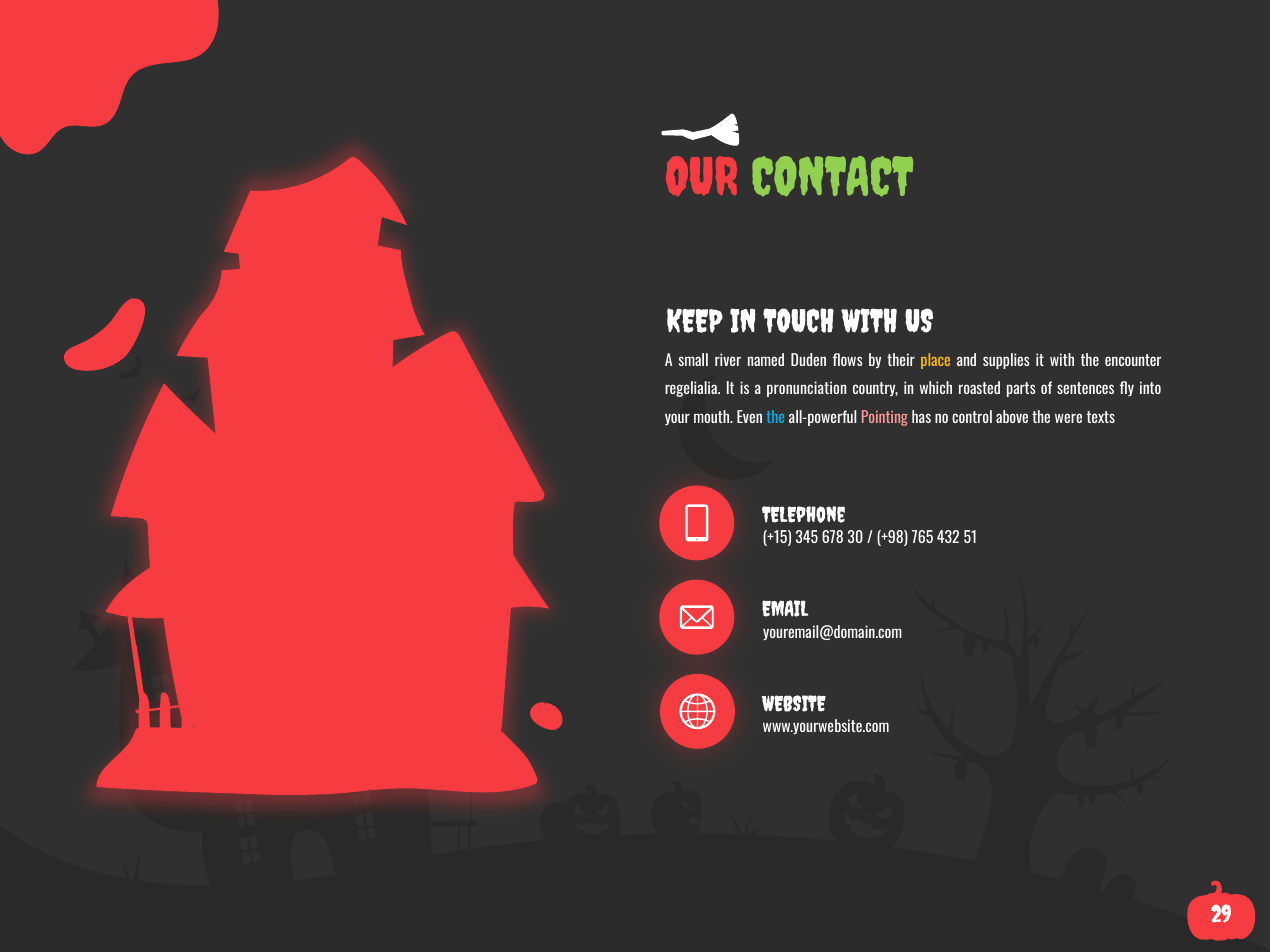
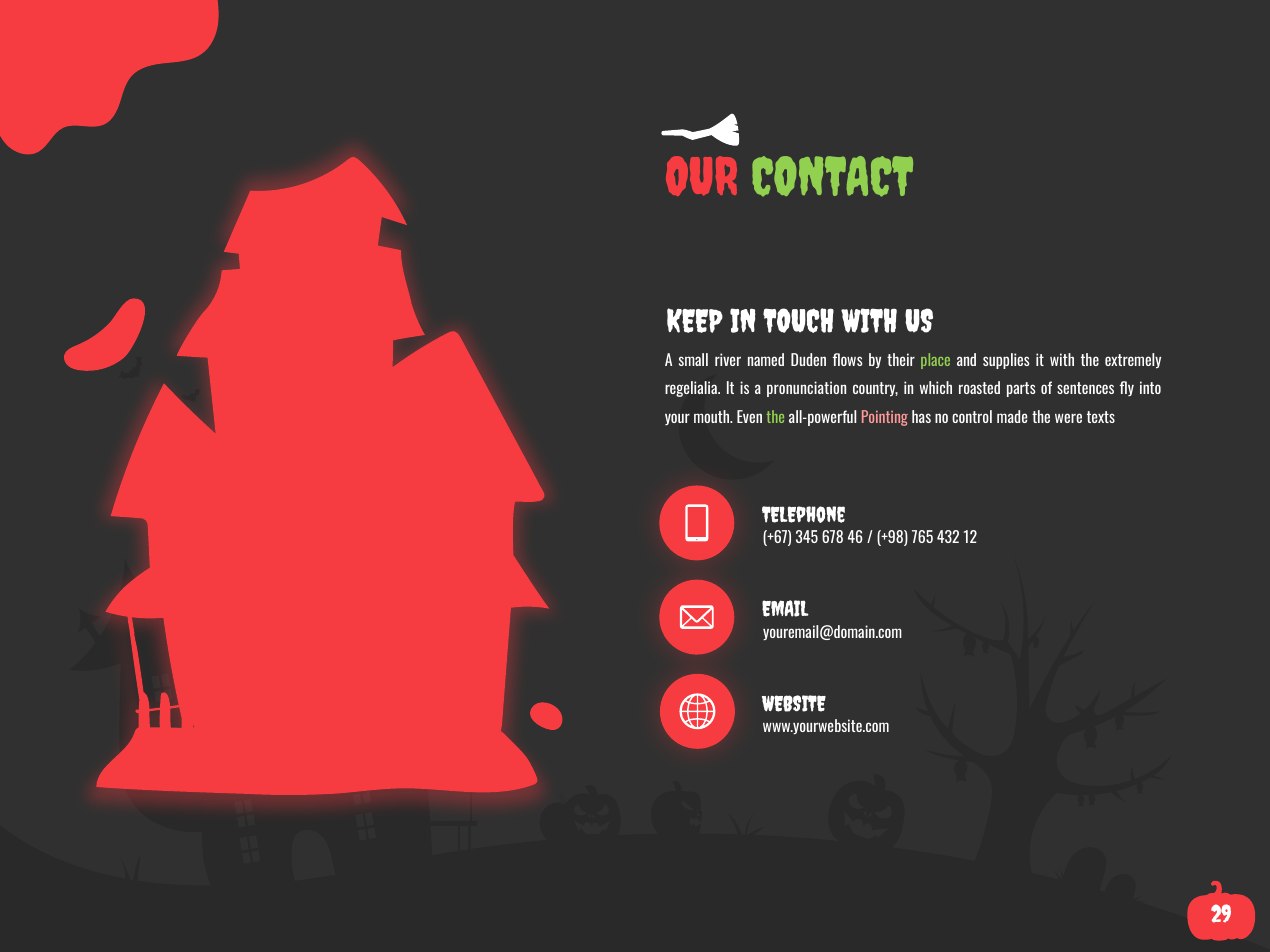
place colour: yellow -> light green (936, 361)
encounter: encounter -> extremely (1133, 361)
the colour: light blue -> light green (776, 418)
above: above -> made (1012, 418)
+15: +15 -> +67 (777, 539)
30: 30 -> 46 (855, 539)
51: 51 -> 12 (970, 539)
